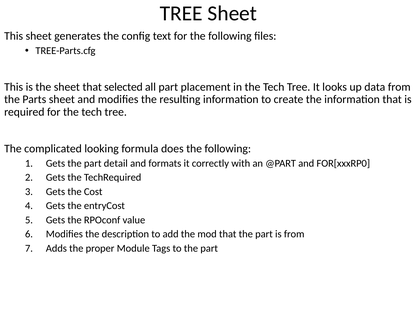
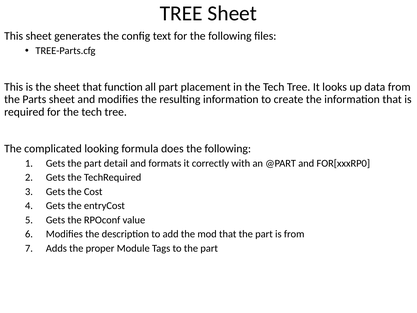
selected: selected -> function (123, 87)
